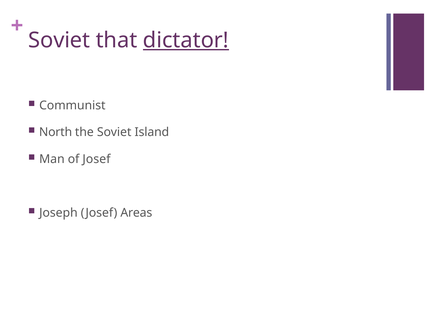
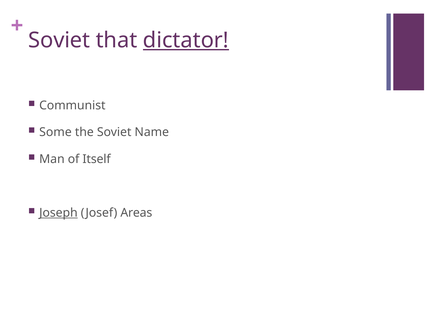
North: North -> Some (55, 132)
Island: Island -> Name (152, 132)
of Josef: Josef -> Itself (97, 159)
Joseph underline: none -> present (58, 212)
